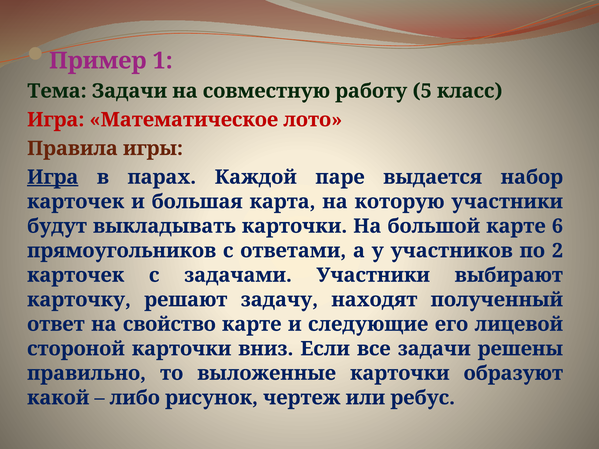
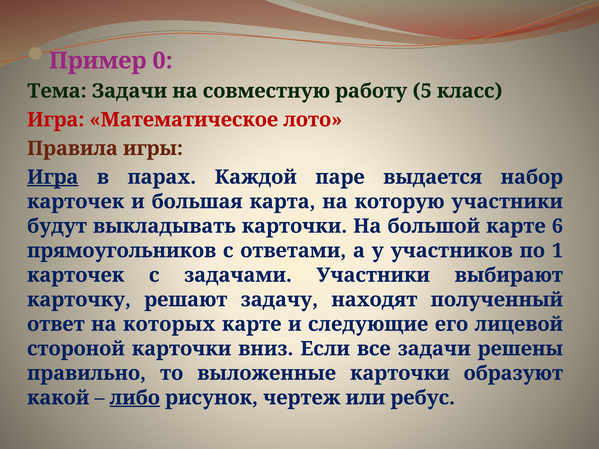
1: 1 -> 0 (163, 61)
2: 2 -> 1 (557, 251)
свойство: свойство -> которых (169, 324)
либо underline: none -> present (135, 398)
